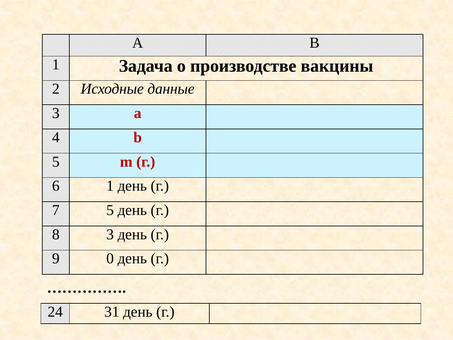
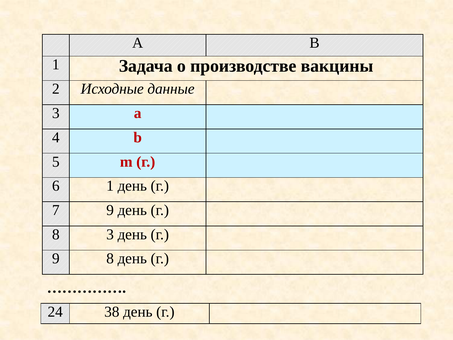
7 5: 5 -> 9 (110, 210)
9 0: 0 -> 8 (110, 258)
31: 31 -> 38 (112, 312)
